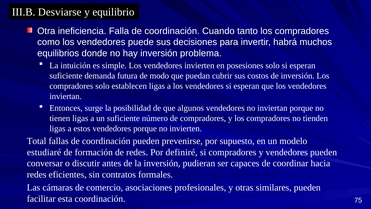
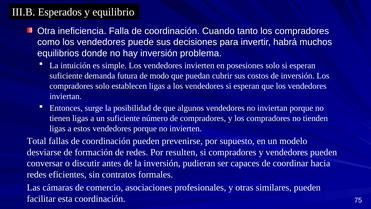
Desviarse: Desviarse -> Esperados (60, 12)
estudiaré: estudiaré -> desviarse (44, 152)
definiré: definiré -> resulten (182, 152)
